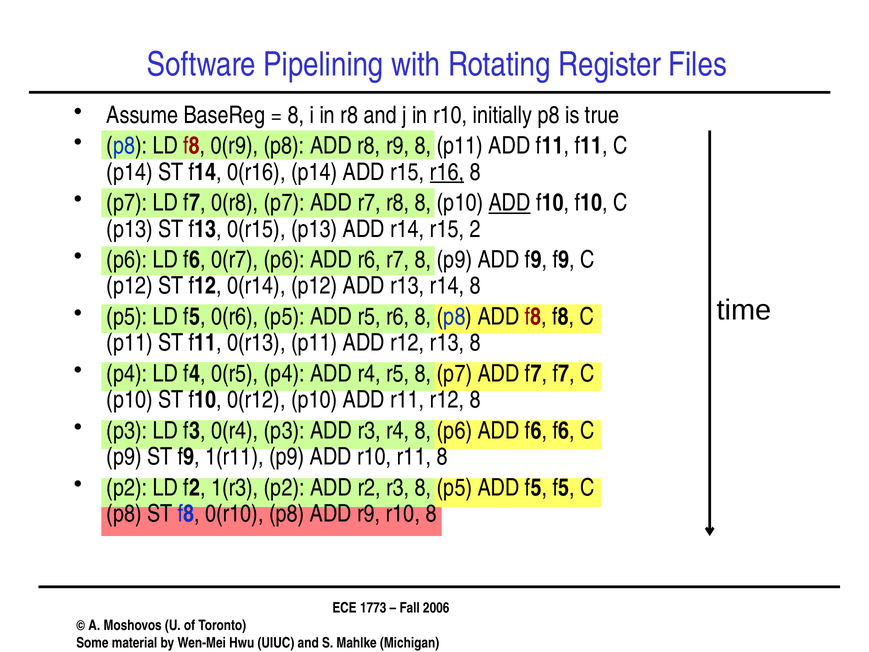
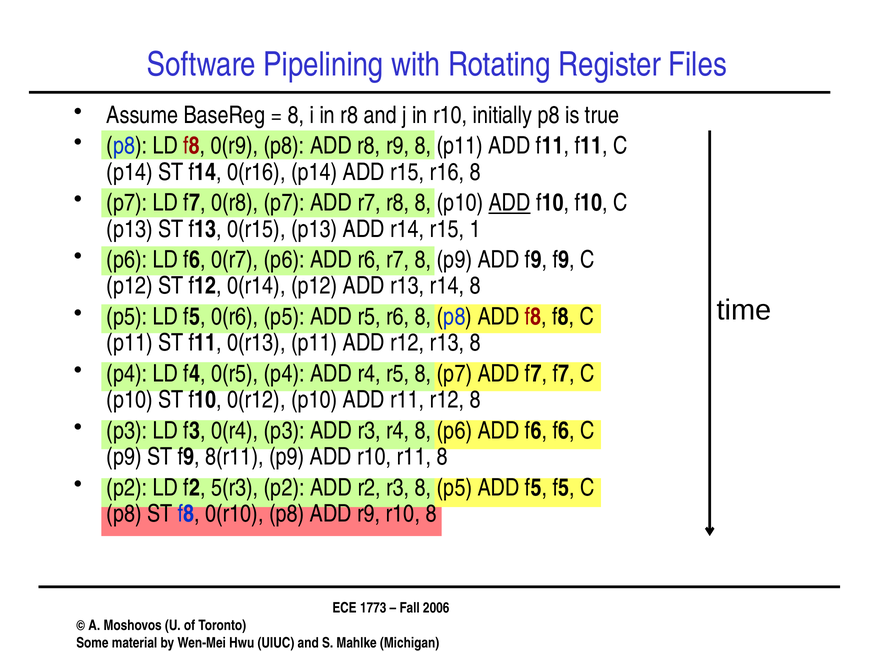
r16 underline: present -> none (447, 172)
2: 2 -> 1 (475, 229)
1(r11: 1(r11 -> 8(r11 (234, 457)
1(r3: 1(r3 -> 5(r3 (235, 488)
